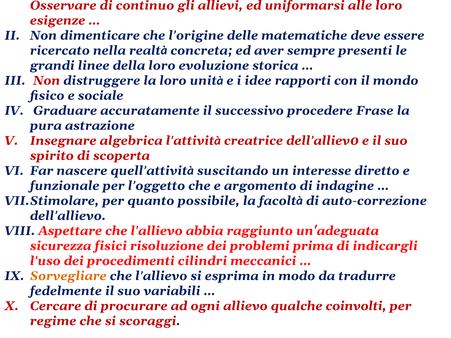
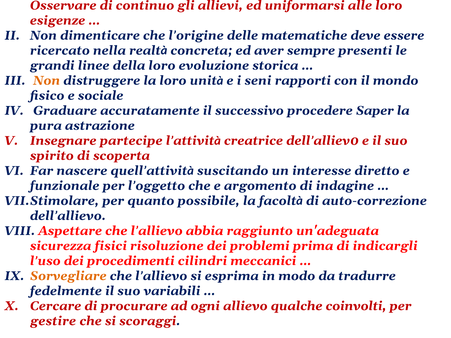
Non colour: red -> orange (47, 81)
idee: idee -> seni (258, 81)
Frase: Frase -> Saper (375, 111)
algebrica: algebrica -> partecipe (131, 141)
regime: regime -> gestire (53, 321)
